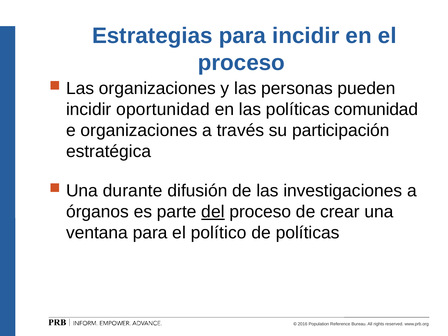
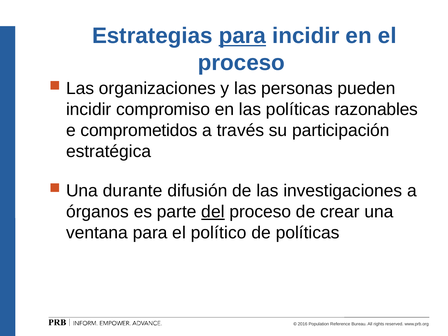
para underline: none -> present (242, 36)
oportunidad: oportunidad -> compromiso (163, 109)
comunidad: comunidad -> razonables (376, 109)
e organizaciones: organizaciones -> comprometidos (139, 130)
